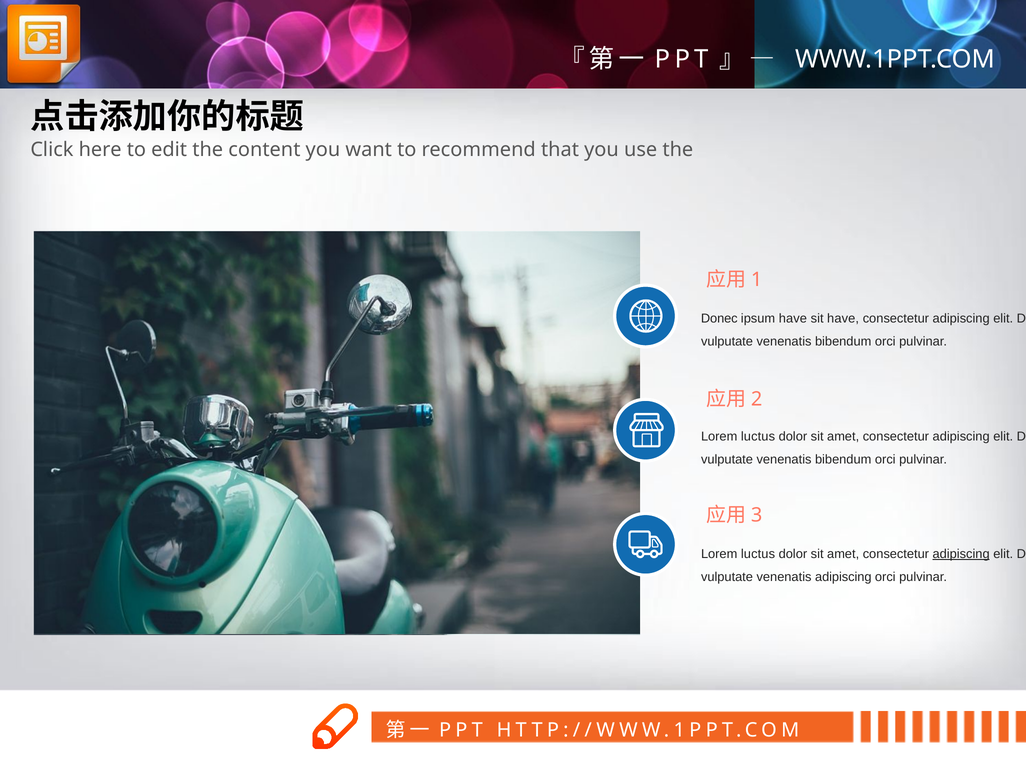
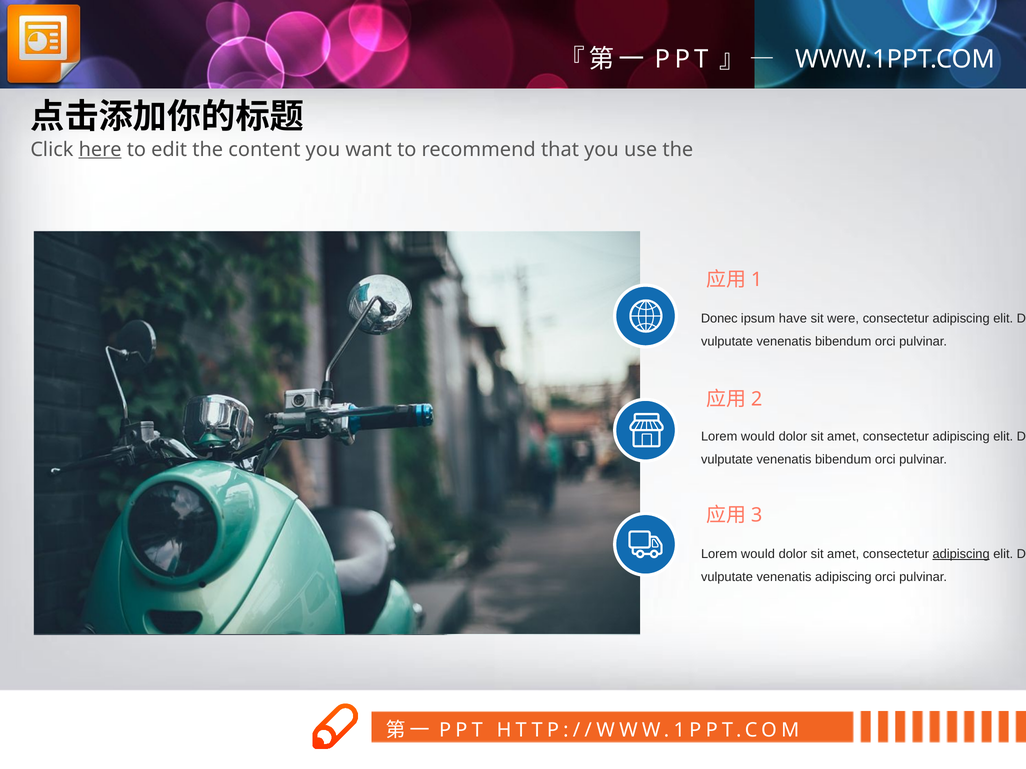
here underline: none -> present (100, 150)
sit have: have -> were (843, 319)
luctus: luctus -> would (758, 437)
luctus: luctus -> would (758, 554)
